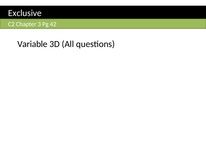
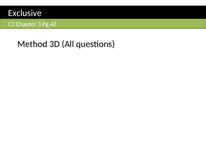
Variable: Variable -> Method (32, 44)
